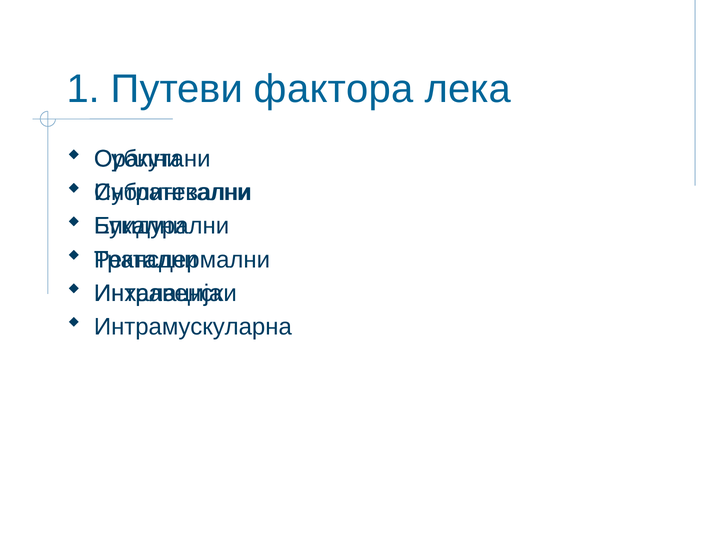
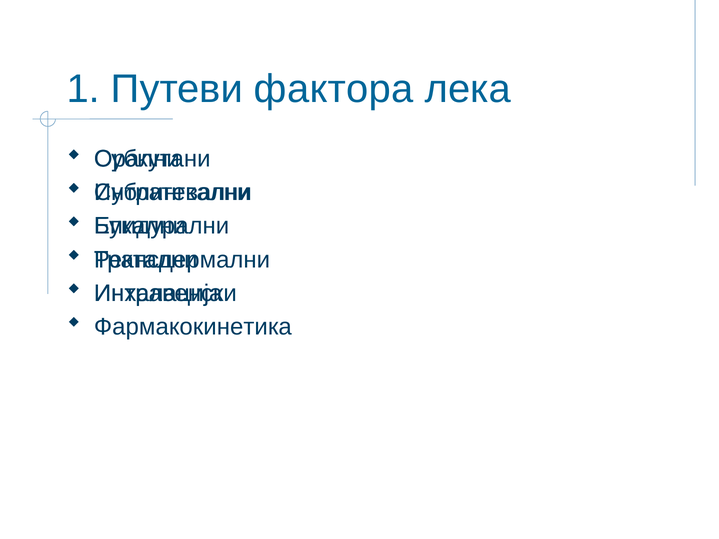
Интрамускуларна: Интрамускуларна -> Фармакокинетика (193, 327)
